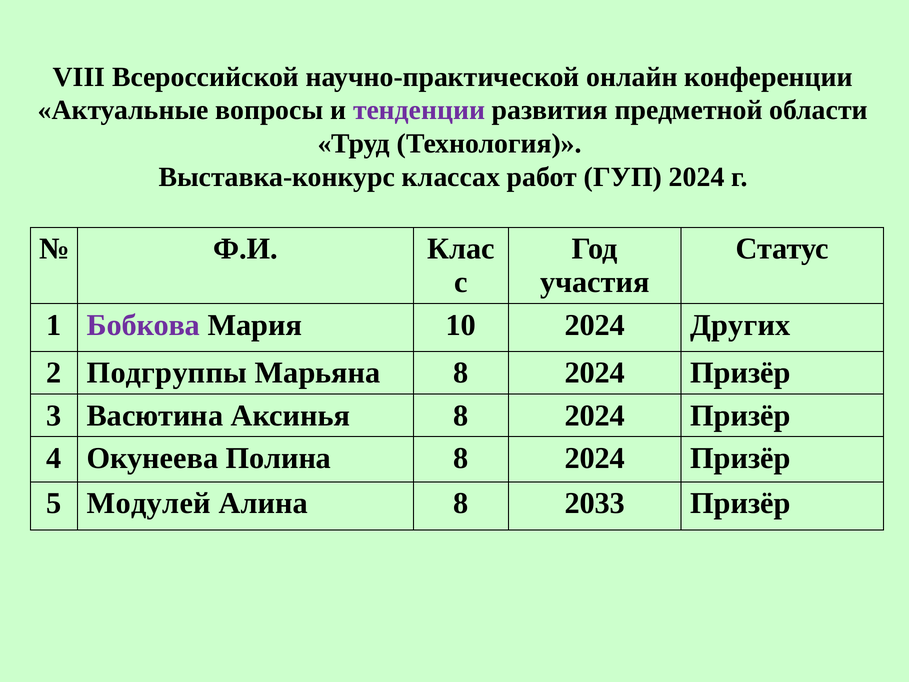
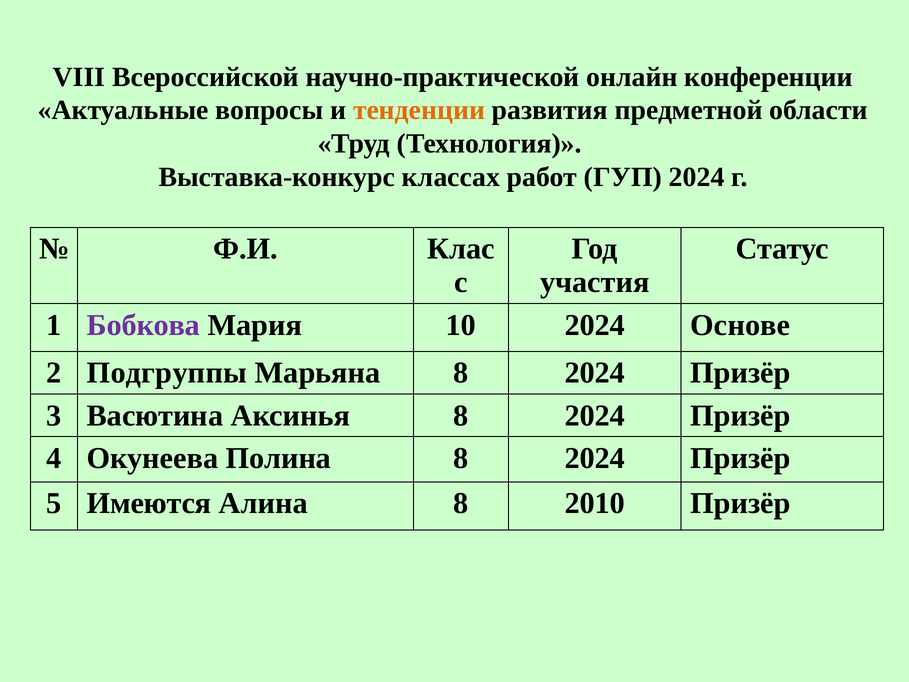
тенденции colour: purple -> orange (419, 110)
Других: Других -> Основе (740, 325)
Модулей: Модулей -> Имеются (149, 503)
2033: 2033 -> 2010 (595, 503)
